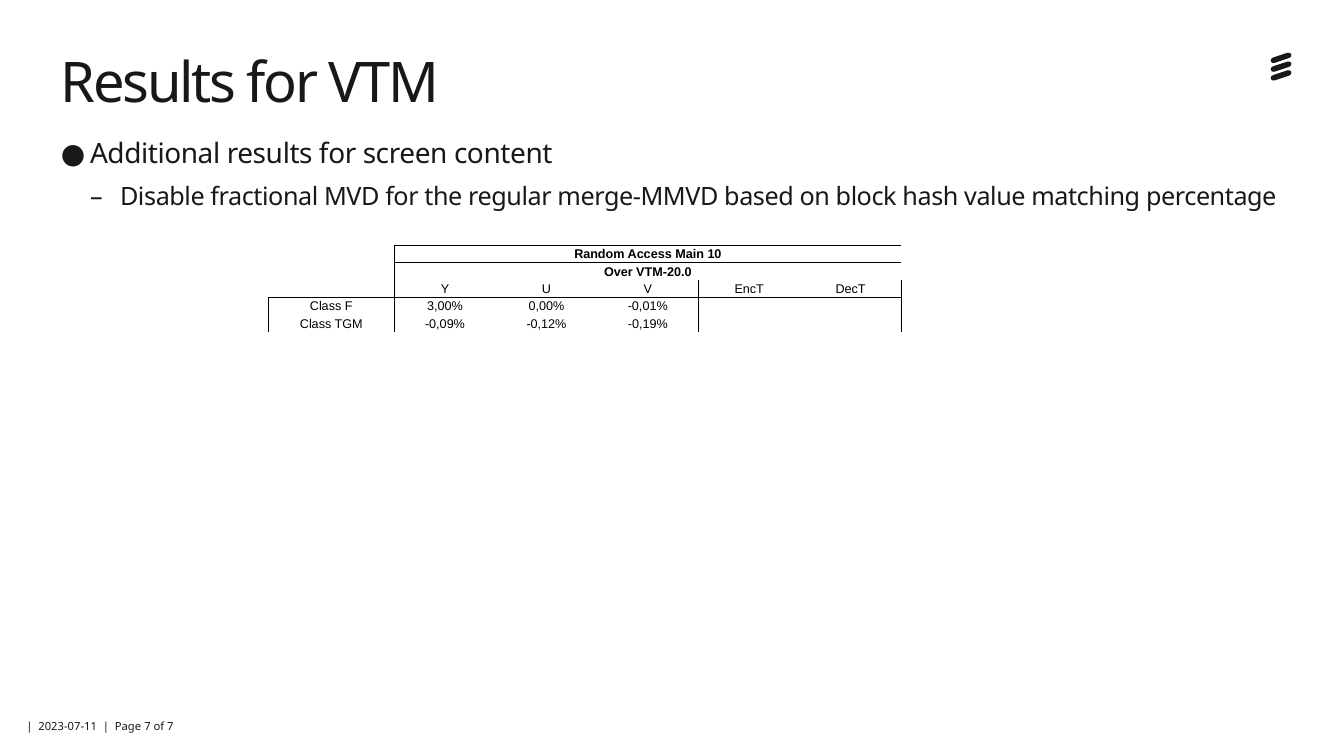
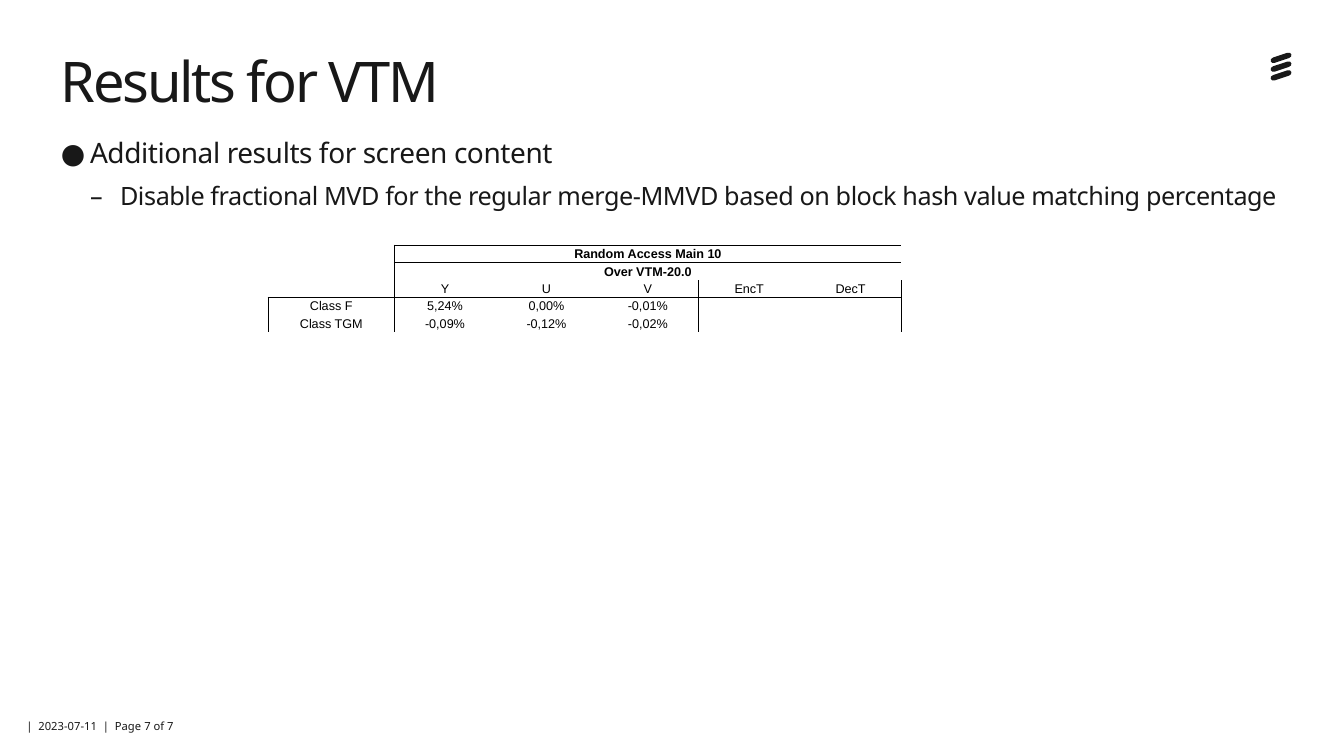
3,00%: 3,00% -> 5,24% (445, 306)
-0,19%: -0,19% -> -0,02% (648, 324)
